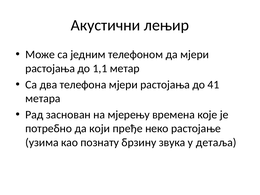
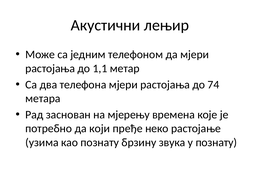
41: 41 -> 74 (213, 85)
у детаља: детаља -> познату (216, 142)
